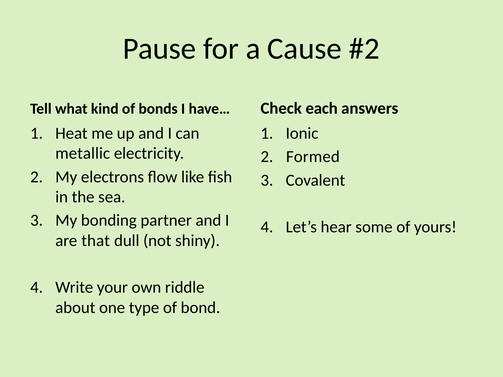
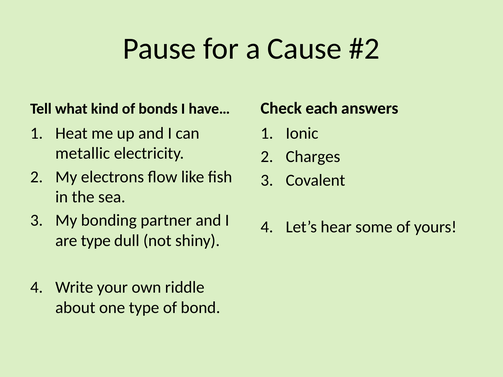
Formed: Formed -> Charges (313, 157)
are that: that -> type (96, 241)
